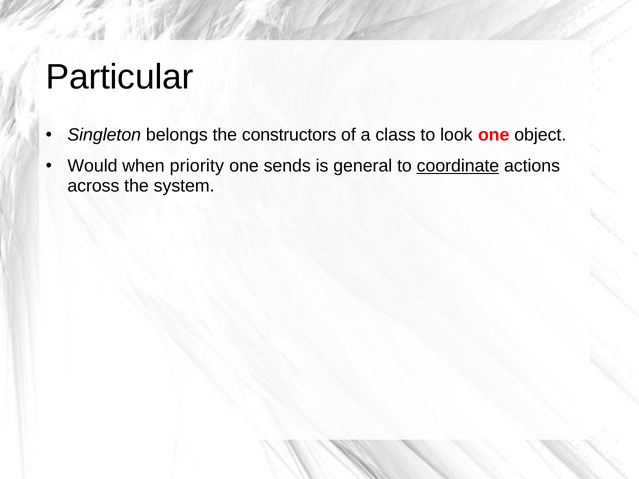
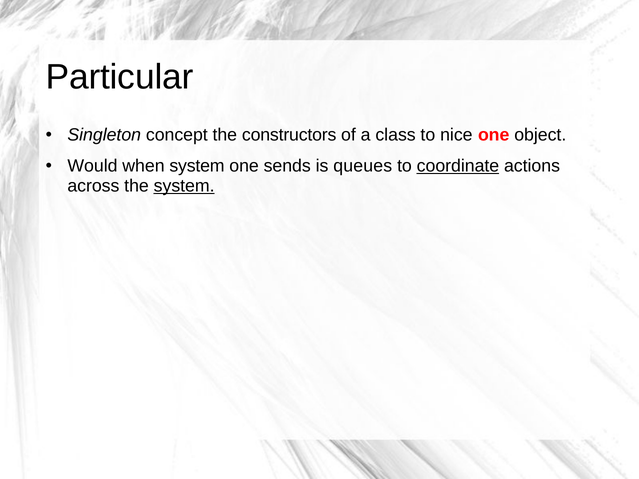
belongs: belongs -> concept (177, 135)
look: look -> nice (456, 135)
when priority: priority -> system (197, 166)
general: general -> queues (363, 166)
system underline: none -> present (184, 186)
